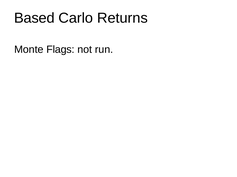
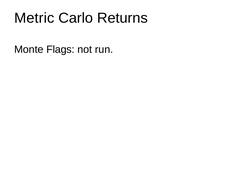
Based: Based -> Metric (34, 18)
